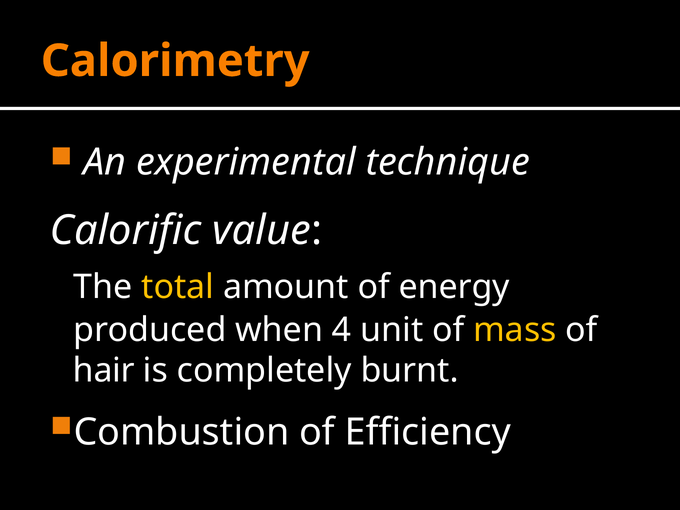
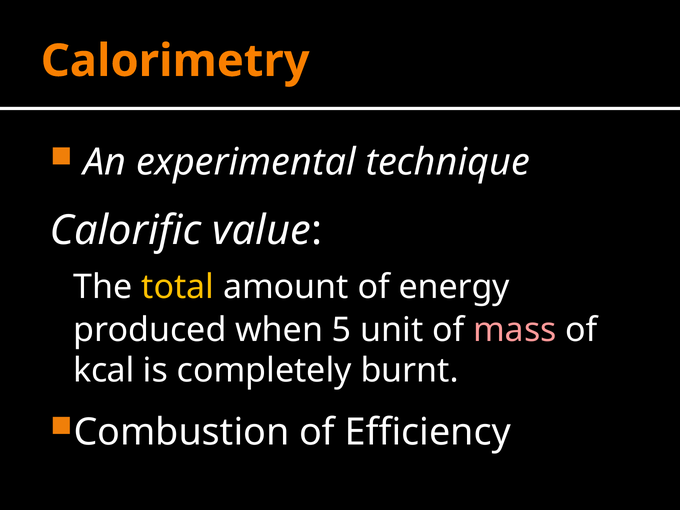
4: 4 -> 5 (342, 330)
mass colour: yellow -> pink (515, 330)
hair: hair -> kcal (104, 371)
